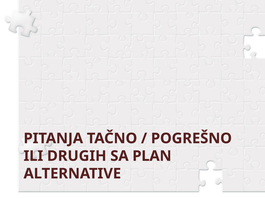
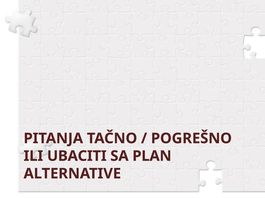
DRUGIH: DRUGIH -> UBACITI (77, 157)
